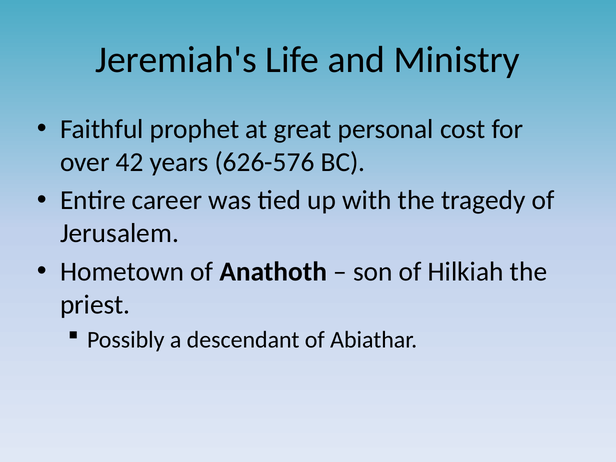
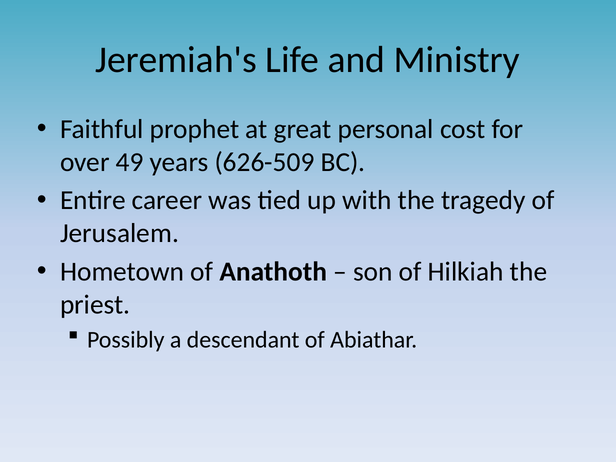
42: 42 -> 49 (130, 162)
626-576: 626-576 -> 626-509 (264, 162)
